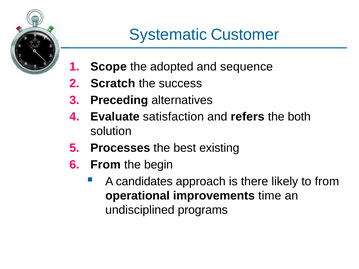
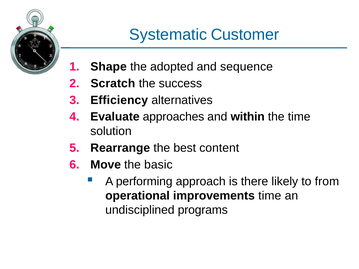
Scope: Scope -> Shape (109, 67)
Preceding: Preceding -> Efficiency (119, 100)
satisfaction: satisfaction -> approaches (173, 117)
refers: refers -> within (248, 117)
the both: both -> time (299, 117)
Processes: Processes -> Rearrange (120, 148)
existing: existing -> content (219, 148)
From: From -> Move (106, 165)
begin: begin -> basic (158, 165)
candidates: candidates -> performing (144, 182)
